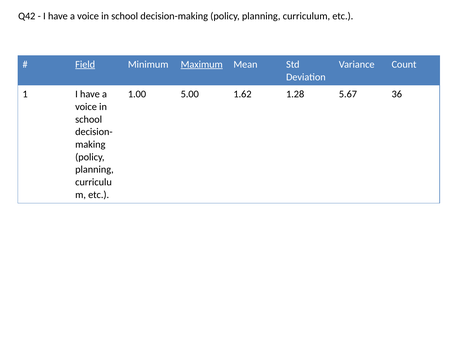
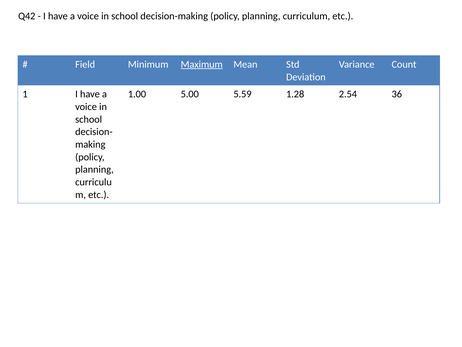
Field underline: present -> none (85, 64)
1.62: 1.62 -> 5.59 (242, 94)
5.67: 5.67 -> 2.54 (348, 94)
